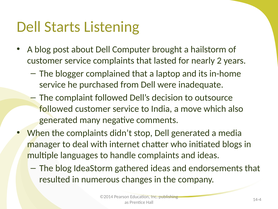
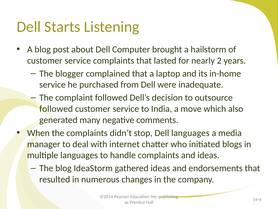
Dell generated: generated -> languages (190, 133)
